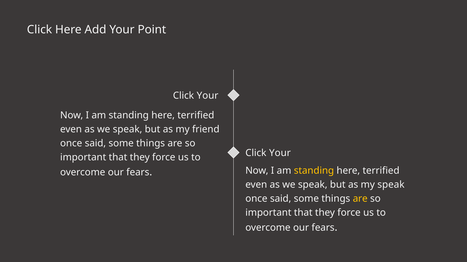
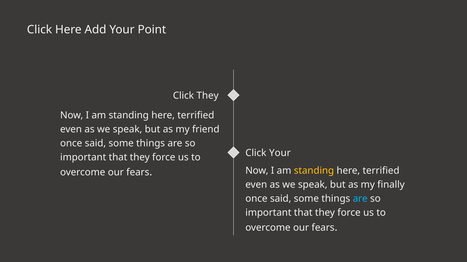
Your: Your -> They (208, 96)
my speak: speak -> finally (391, 185)
are colour: yellow -> light blue (360, 199)
